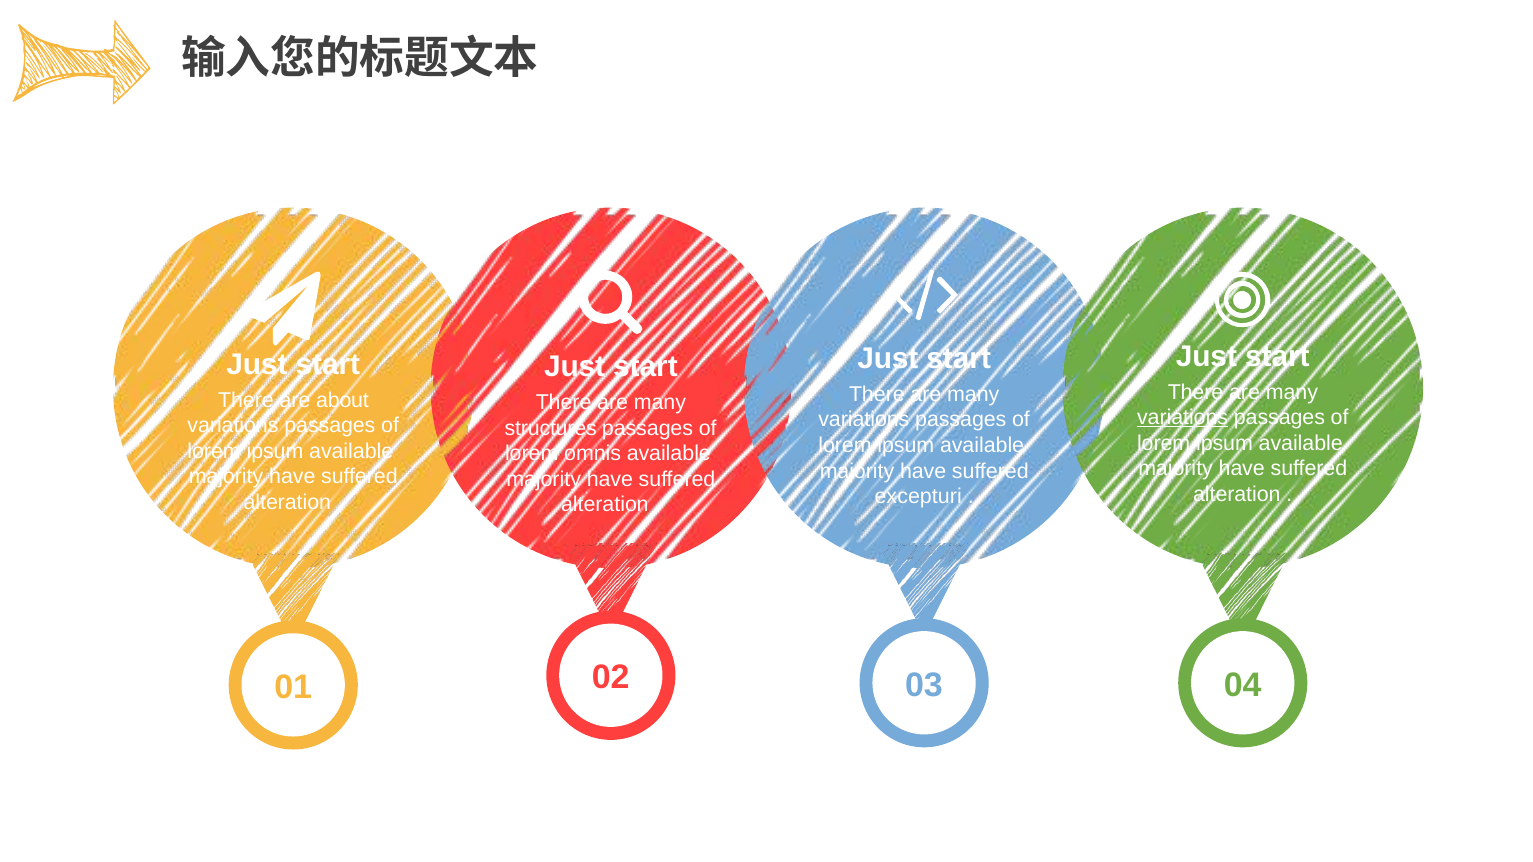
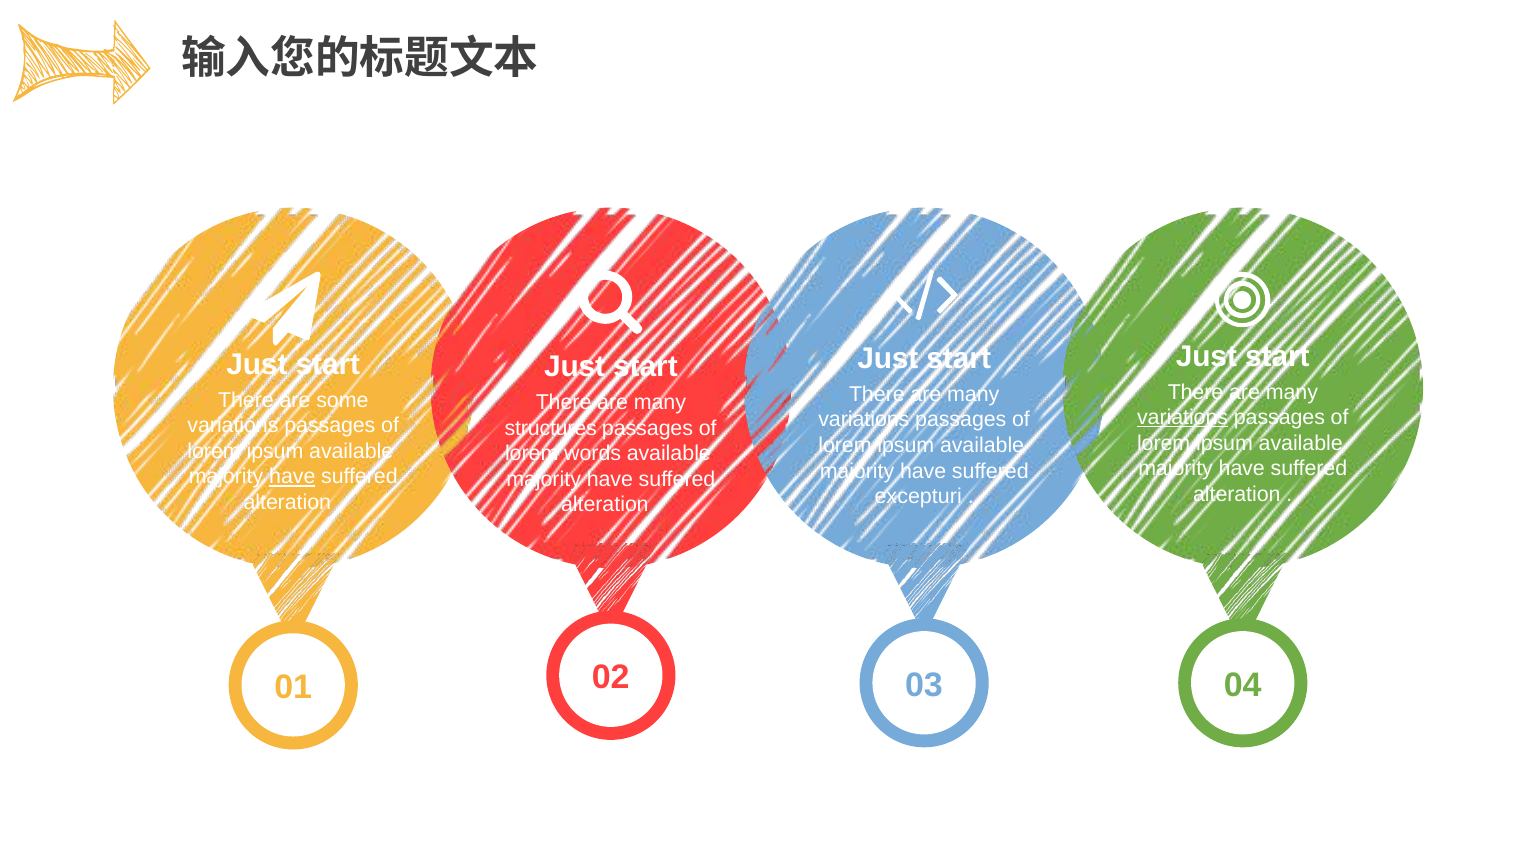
about: about -> some (342, 400)
omnis: omnis -> words (593, 454)
have underline: none -> present (292, 477)
